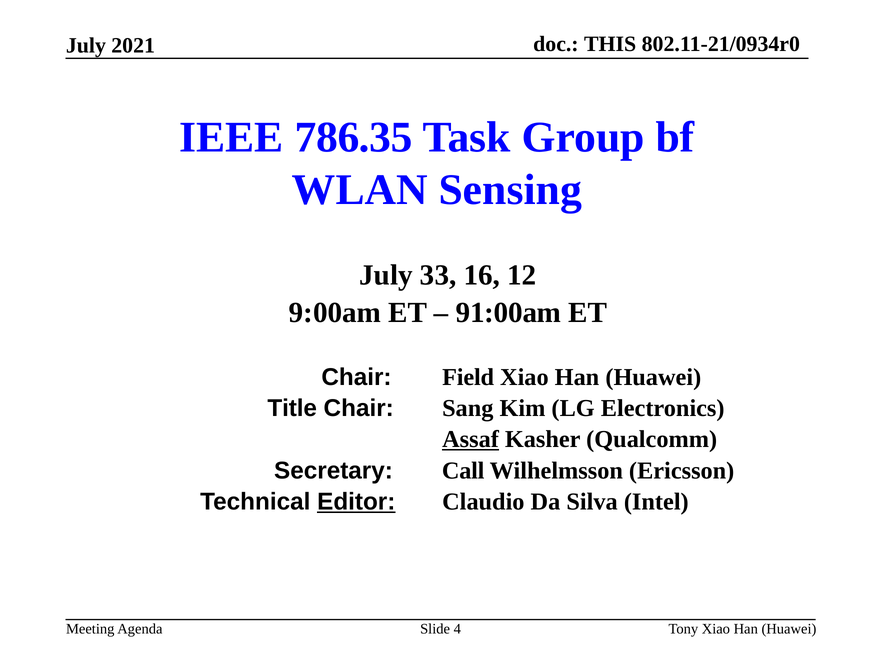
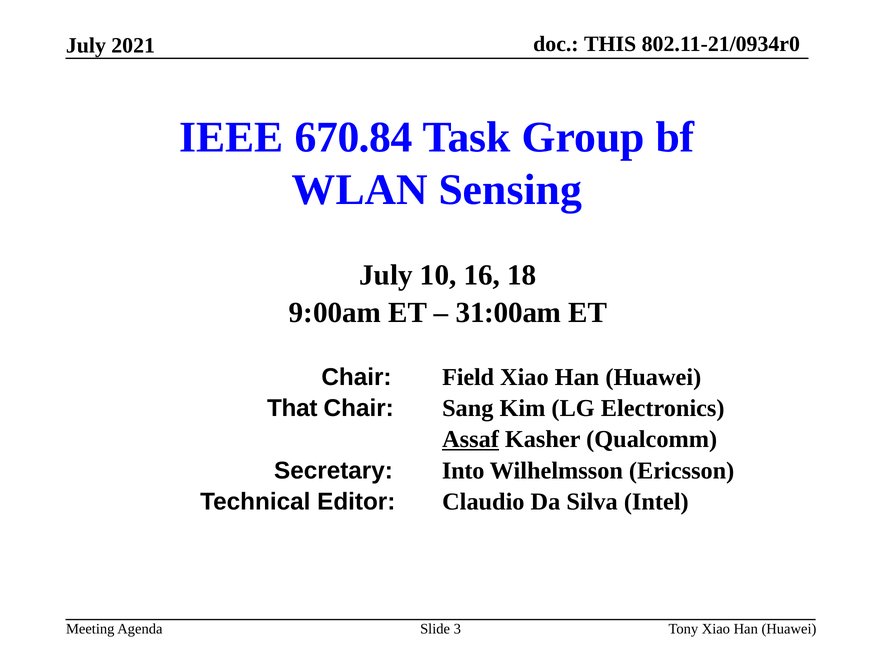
786.35: 786.35 -> 670.84 (354, 137)
33: 33 -> 10 (438, 275)
12: 12 -> 18 (522, 275)
91:00am: 91:00am -> 31:00am (508, 312)
Title: Title -> That (292, 408)
Call: Call -> Into (463, 470)
Editor underline: present -> none (356, 501)
4: 4 -> 3 (457, 629)
